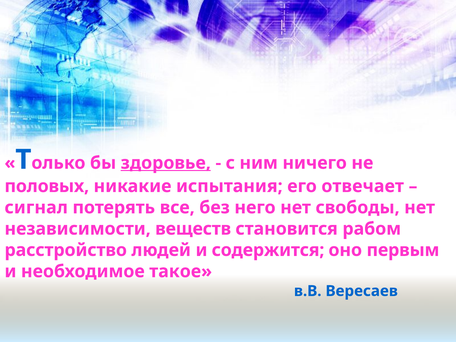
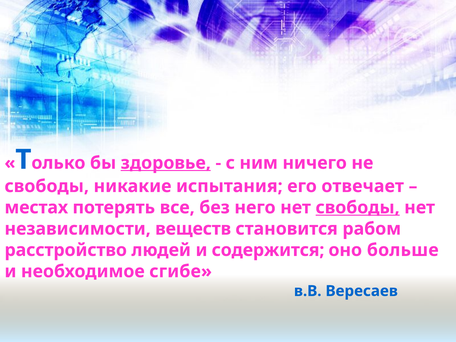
половых: половых -> свободы (47, 186)
сигнал: сигнал -> местах (36, 208)
свободы underline: none -> present (358, 208)
первым: первым -> больше (403, 250)
такое: такое -> сгибе (181, 271)
